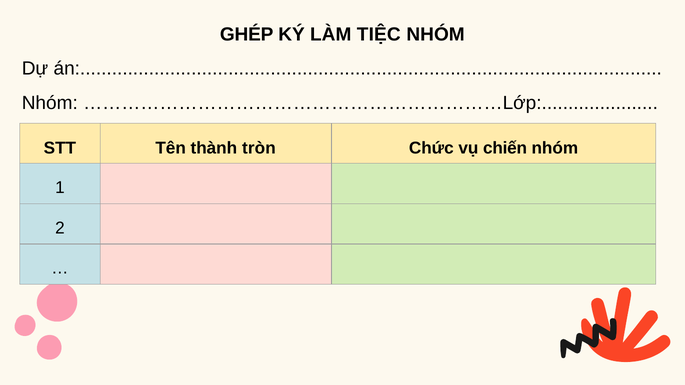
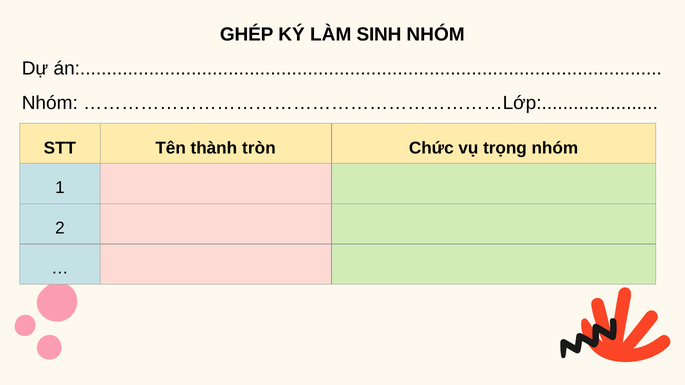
TIỆC: TIỆC -> SINH (379, 34)
chiến: chiến -> trọng (505, 148)
